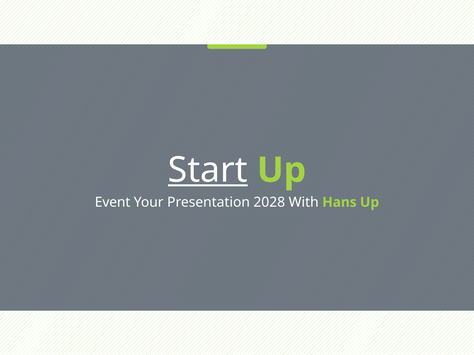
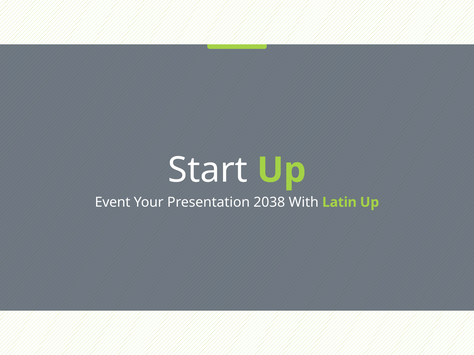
Start underline: present -> none (208, 170)
2028: 2028 -> 2038 (269, 203)
Hans: Hans -> Latin (339, 203)
